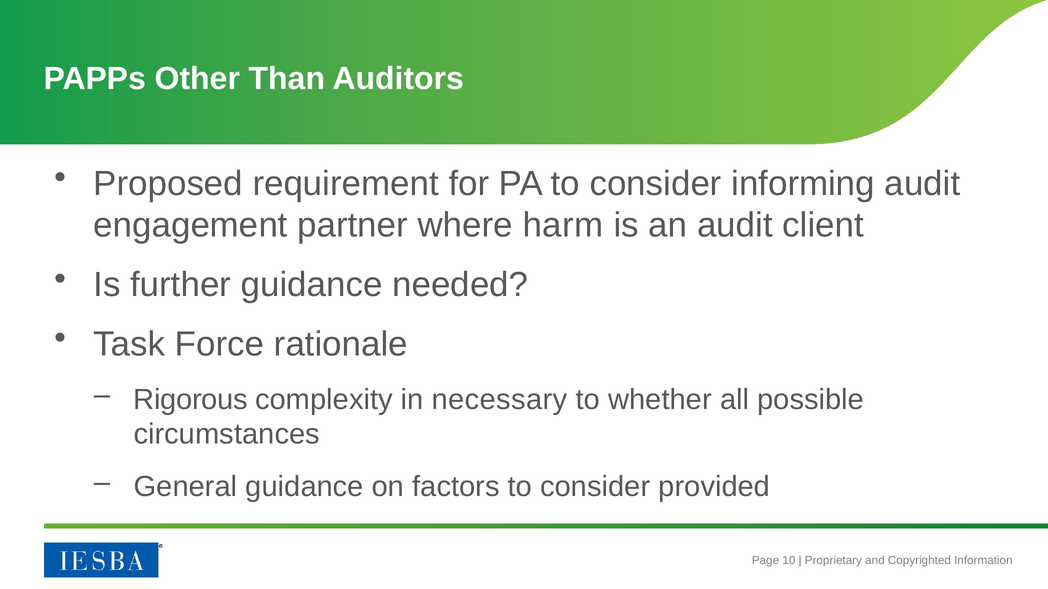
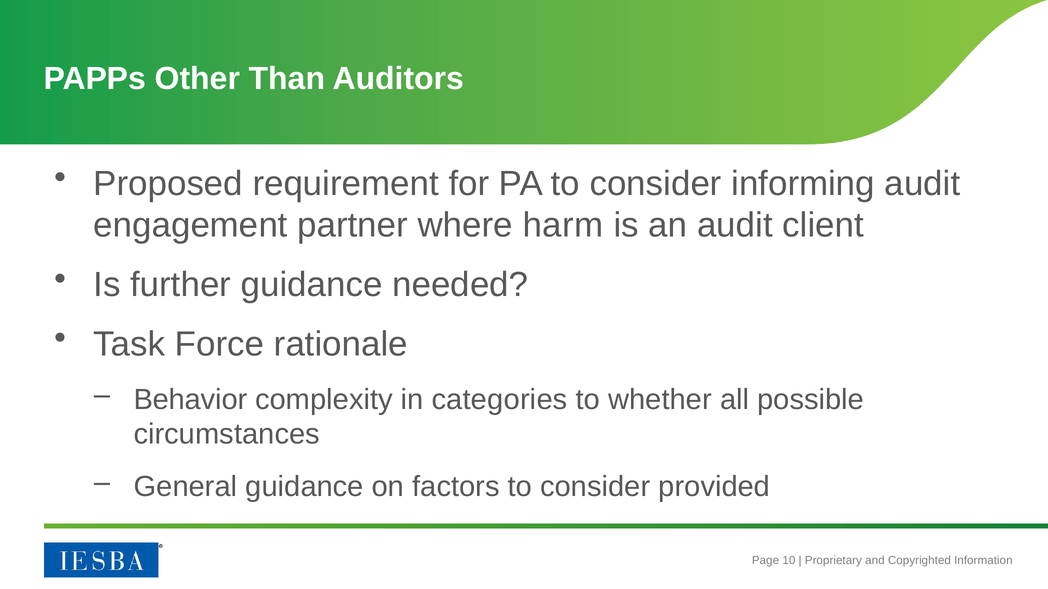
Rigorous: Rigorous -> Behavior (190, 400)
necessary: necessary -> categories (500, 400)
